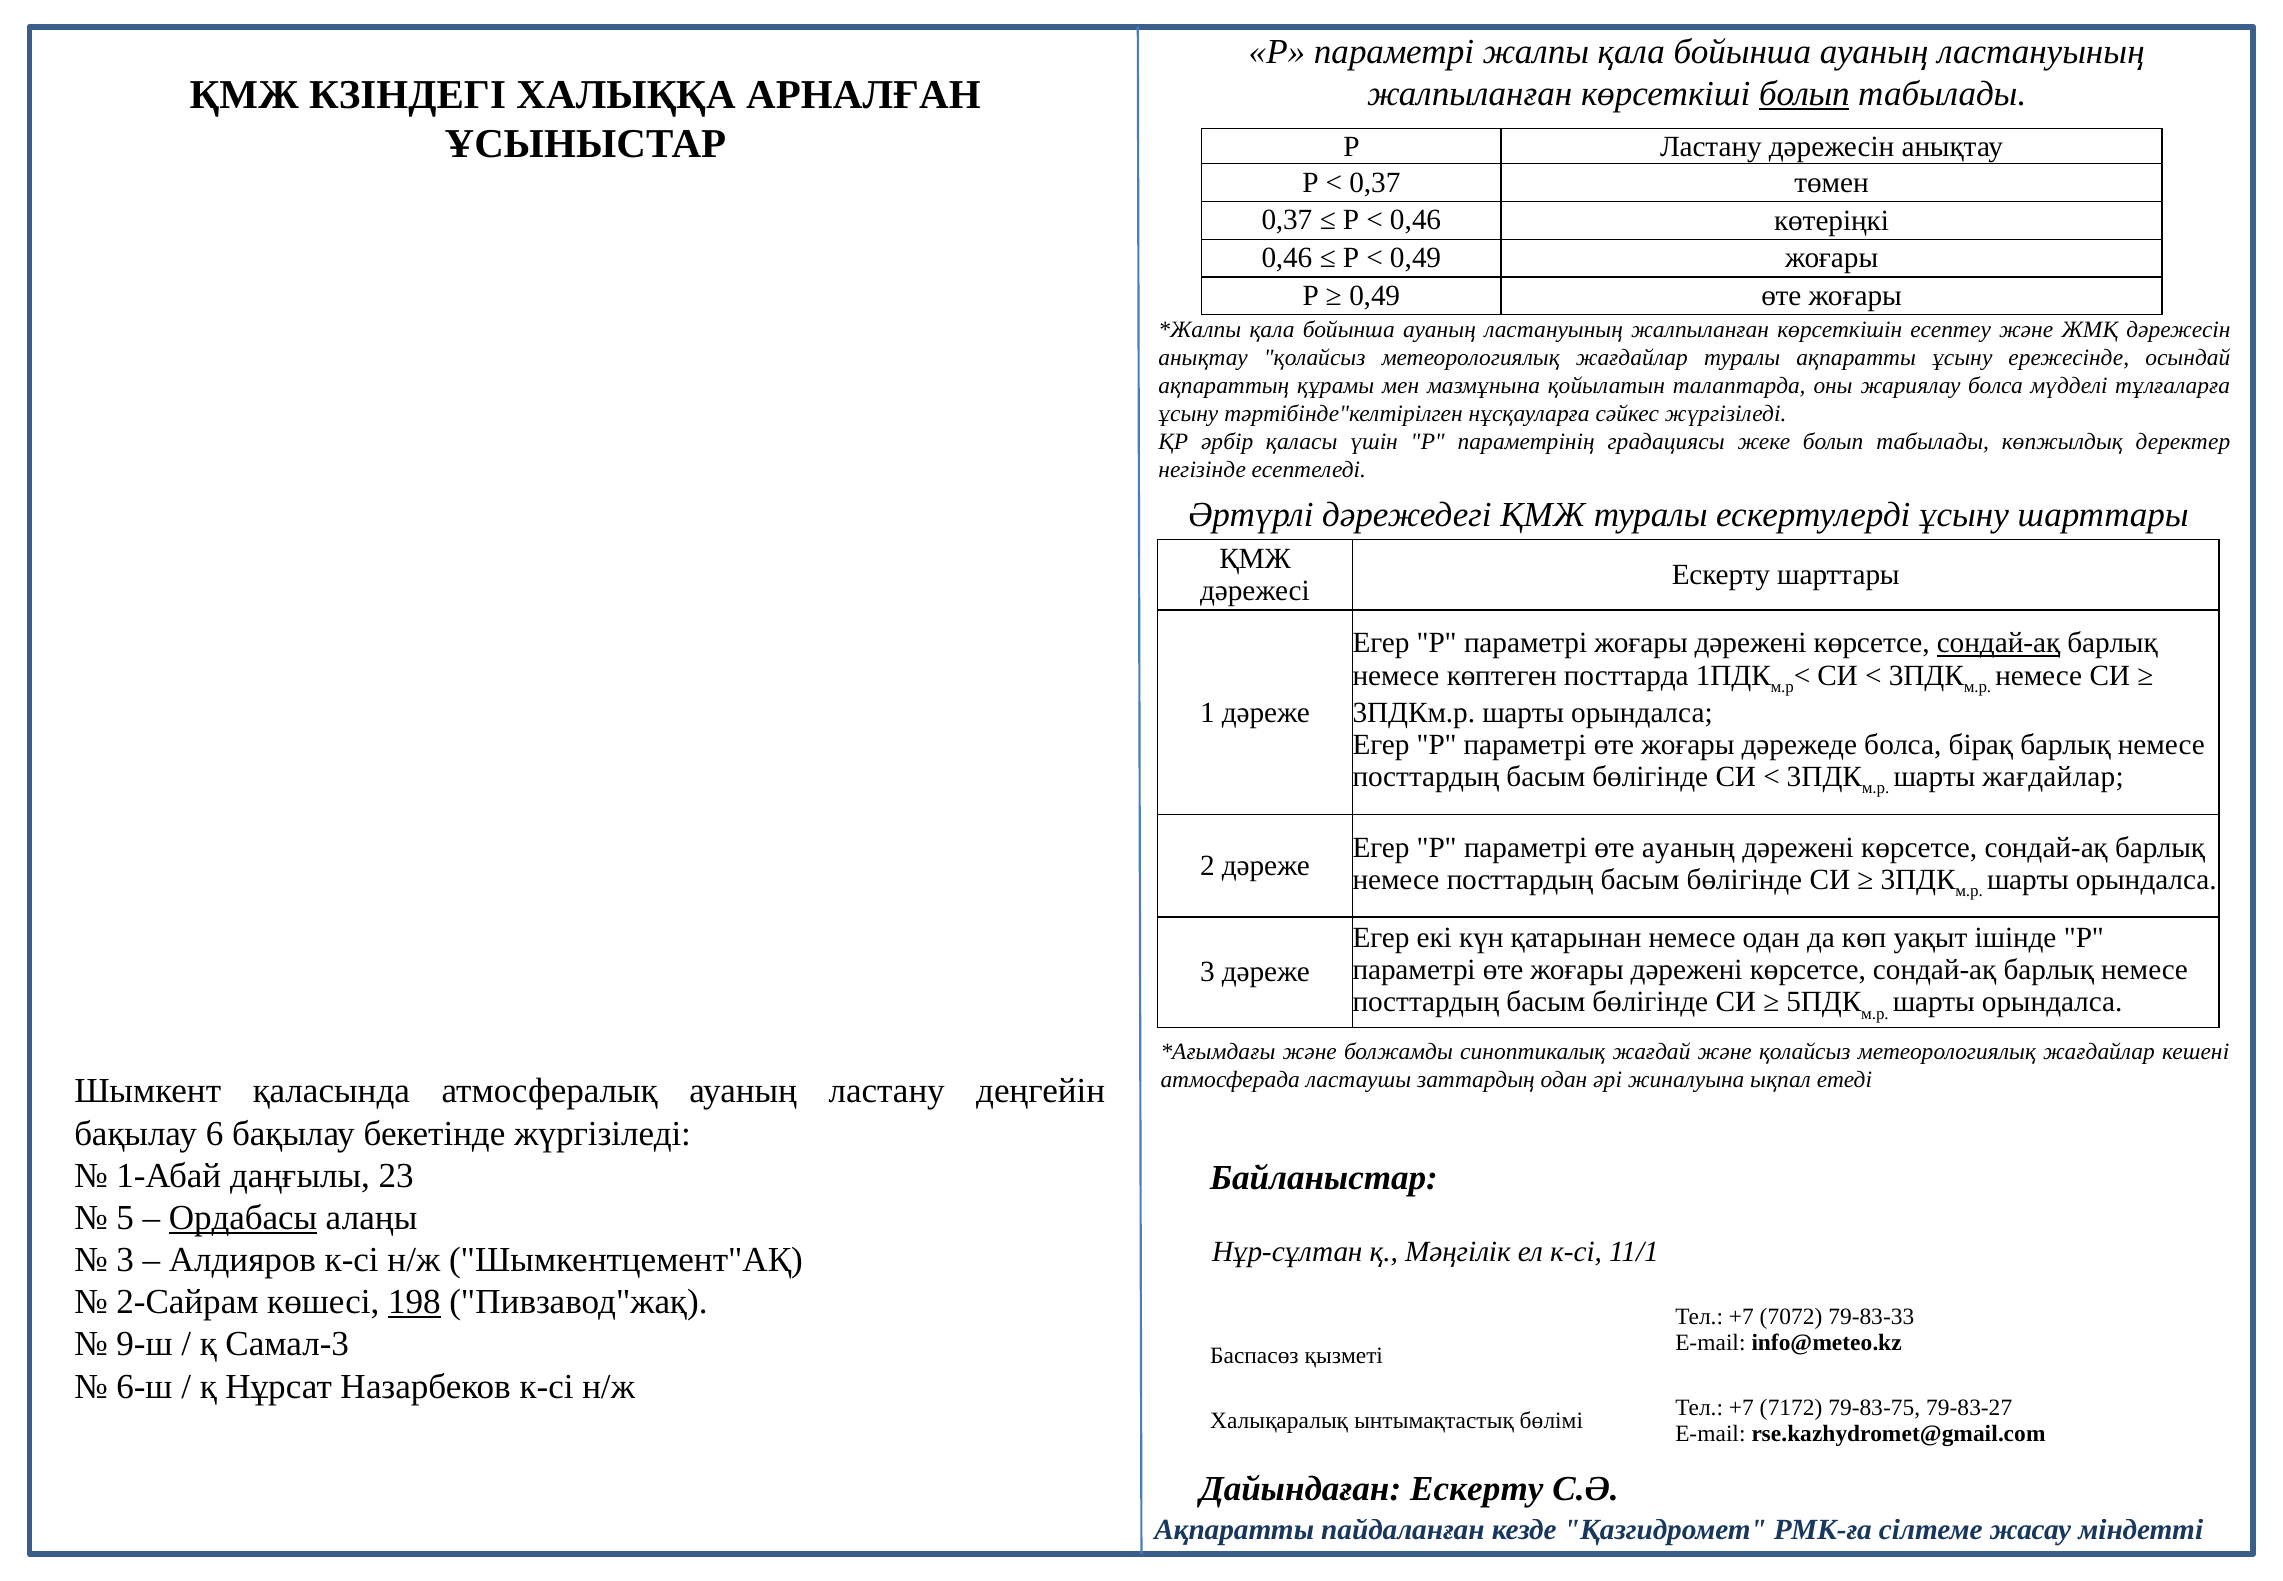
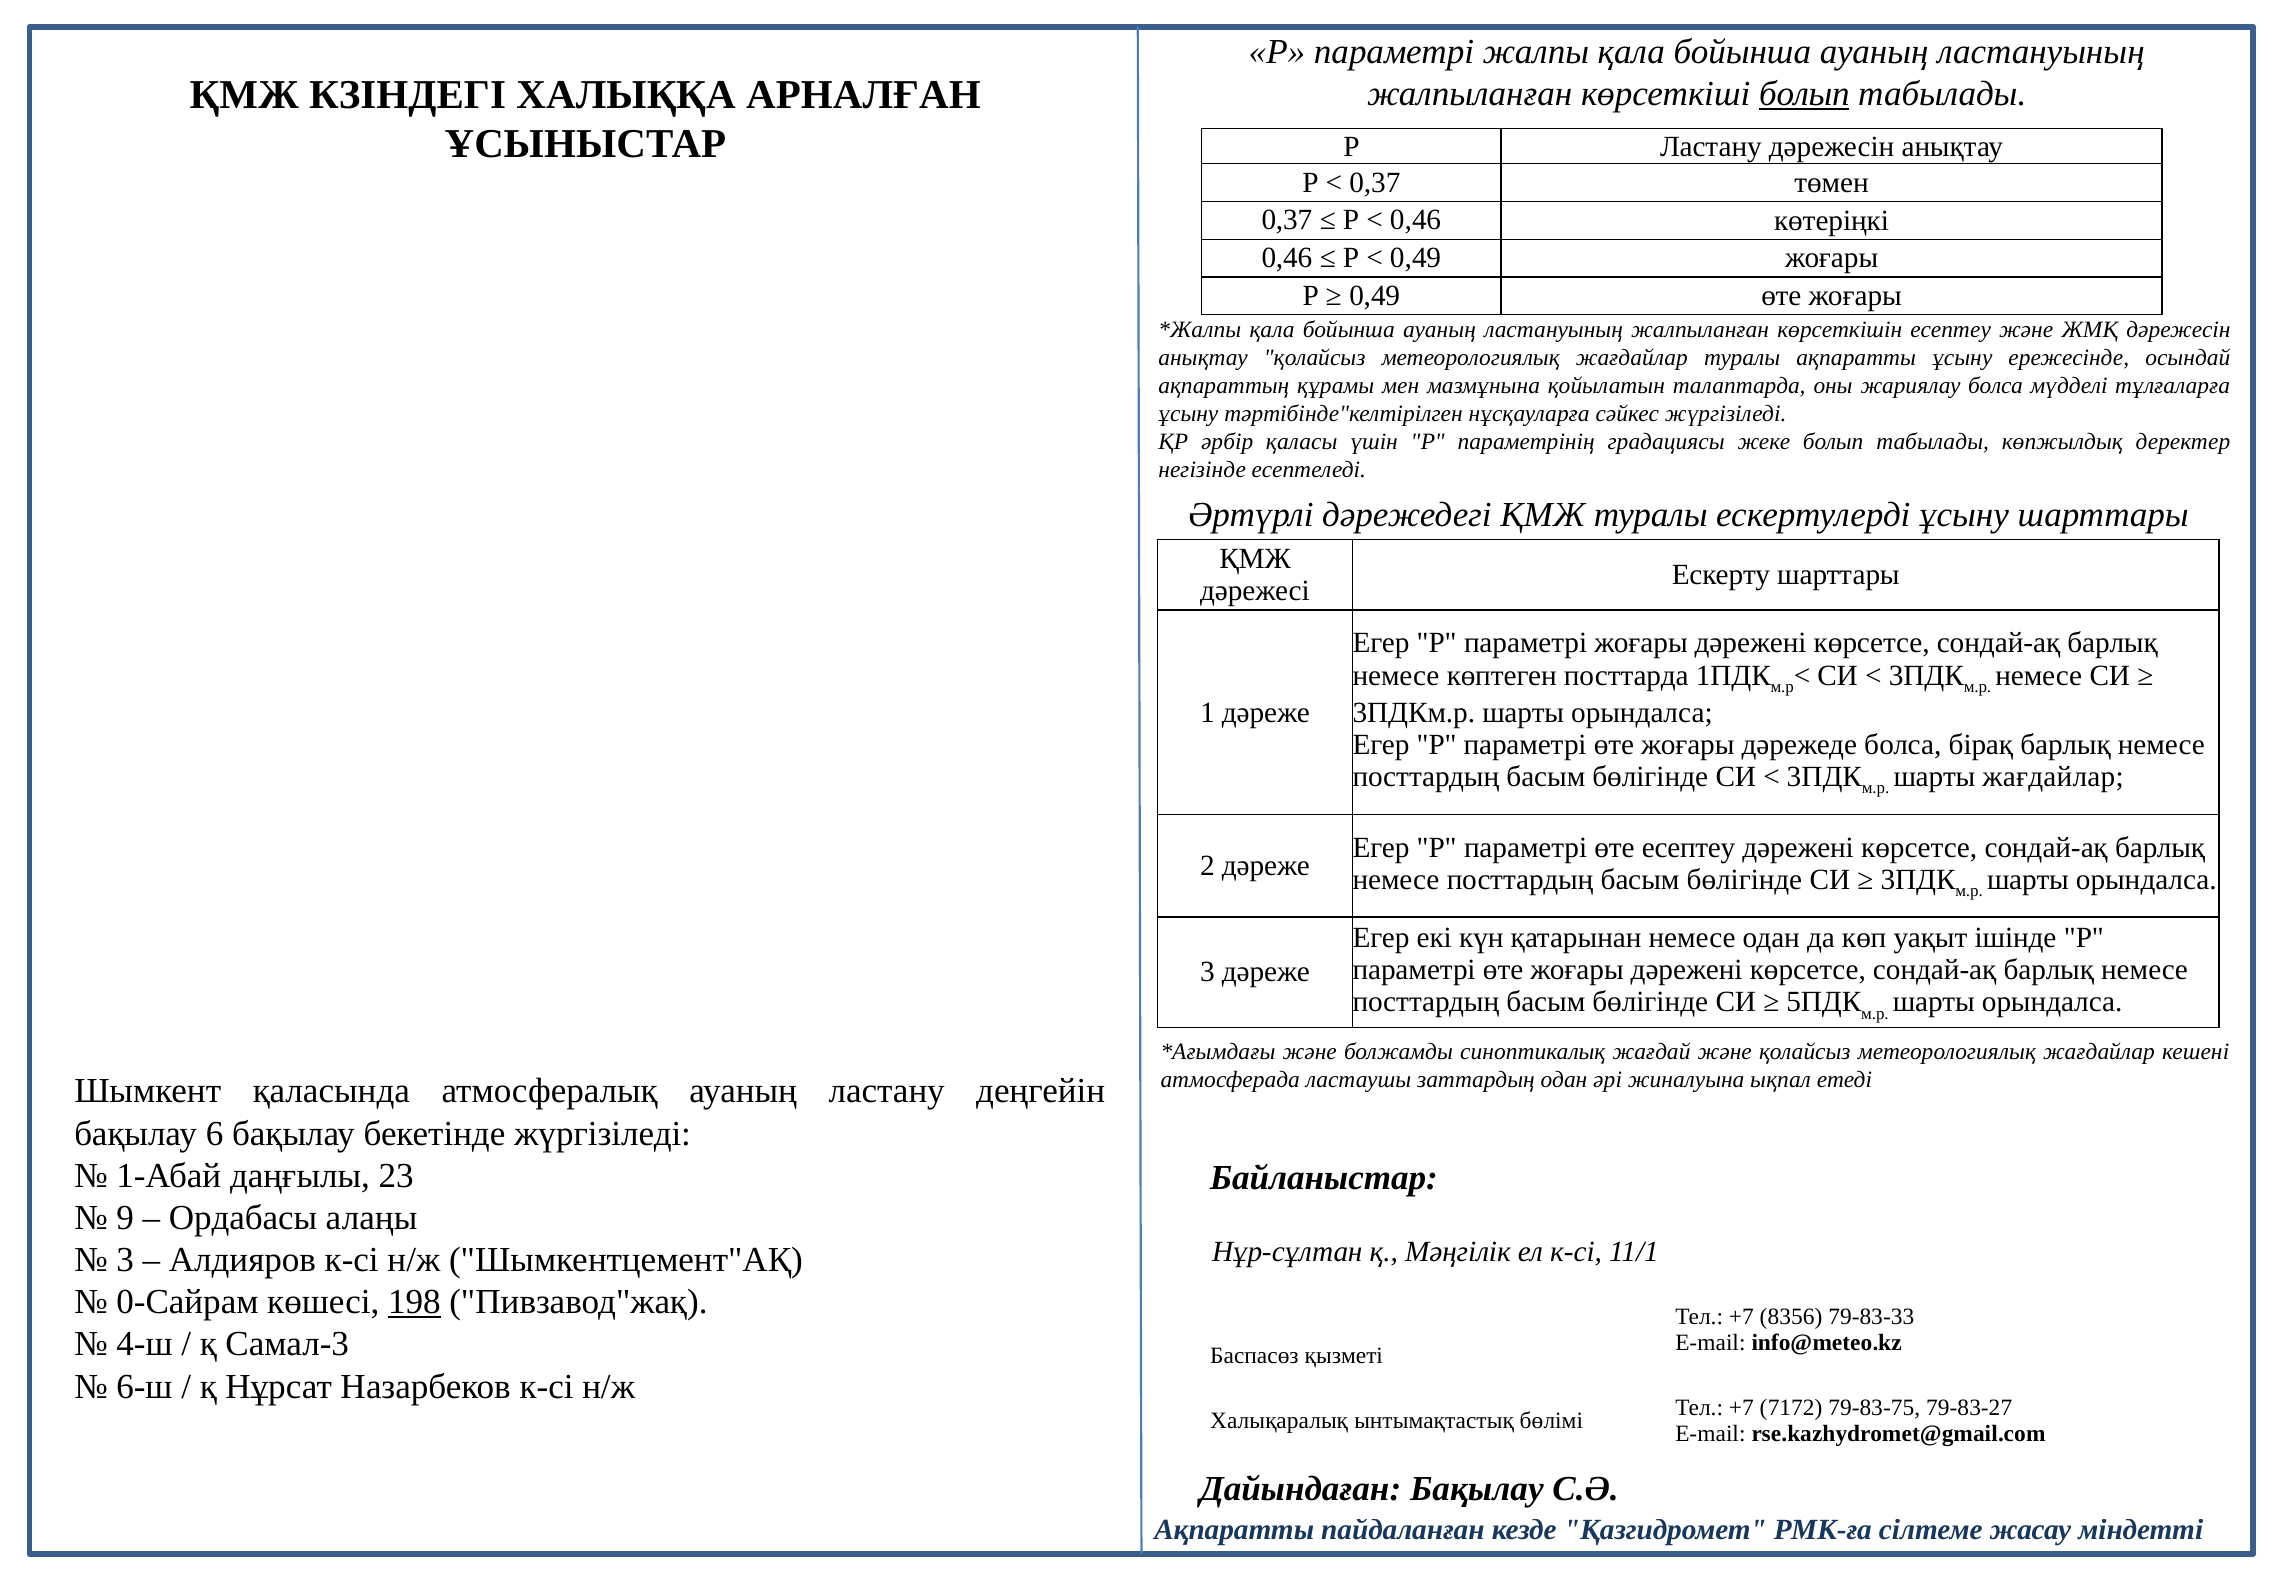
сондай-ақ underline: present -> none (1999, 643)
өте ауаның: ауаның -> есептеу (1689, 847)
5: 5 -> 9 (125, 1217)
Ордабасы underline: present -> none (243, 1217)
2-Сайрам: 2-Сайрам -> 0-Сайрам (187, 1302)
7072: 7072 -> 8356 (1791, 1316)
9-ш: 9-ш -> 4-ш (144, 1344)
Дайындаған Ескерту: Ескерту -> Бақылау (1477, 1488)
